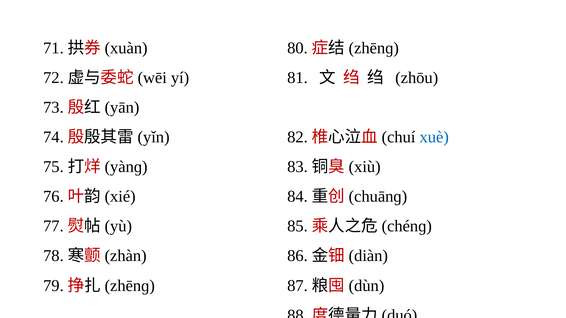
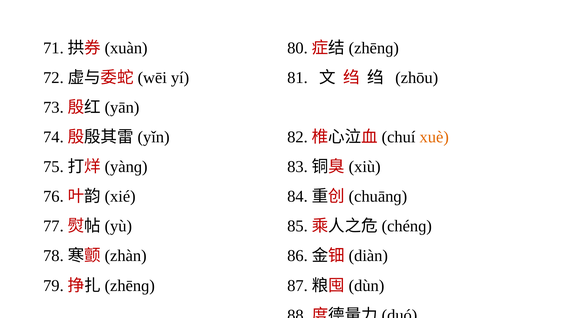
xuè colour: blue -> orange (434, 137)
